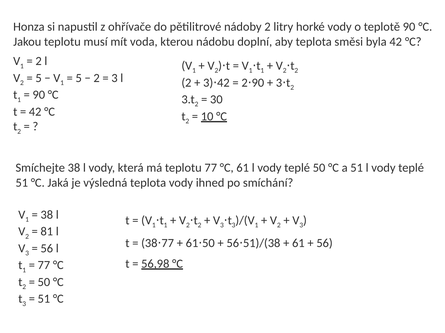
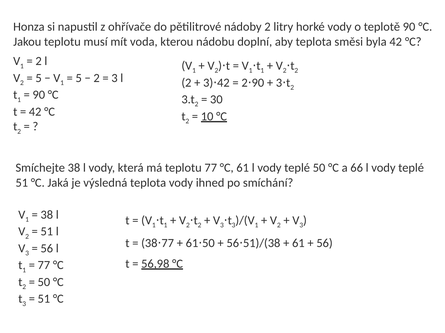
a 51: 51 -> 66 (357, 168)
81: 81 -> 51 (47, 232)
